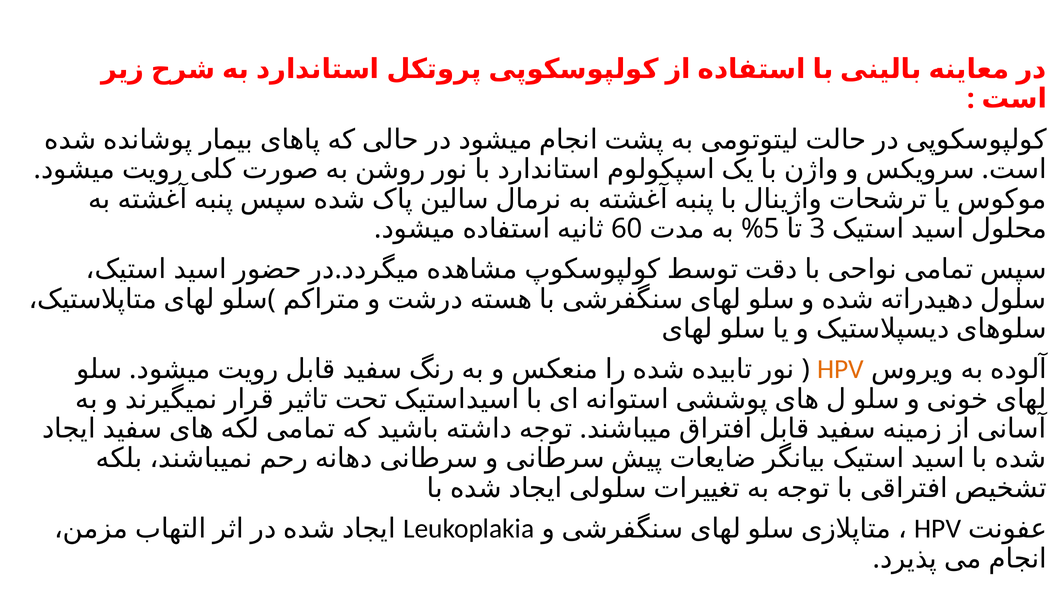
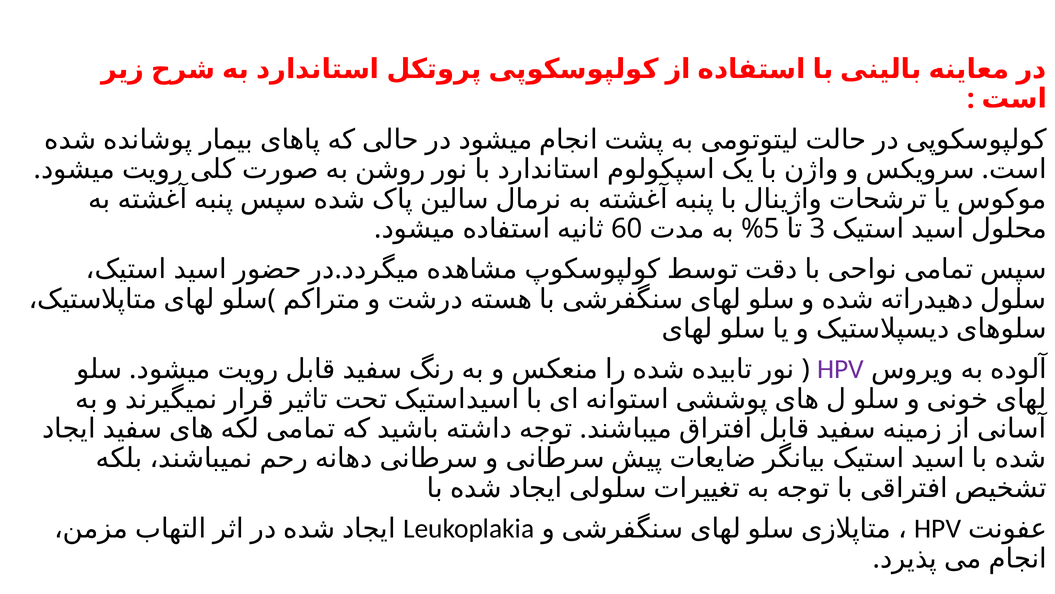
HPV colour: orange -> purple (841, 369)
